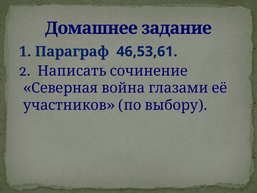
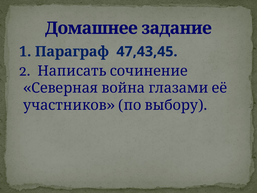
46,53,61: 46,53,61 -> 47,43,45 (147, 52)
